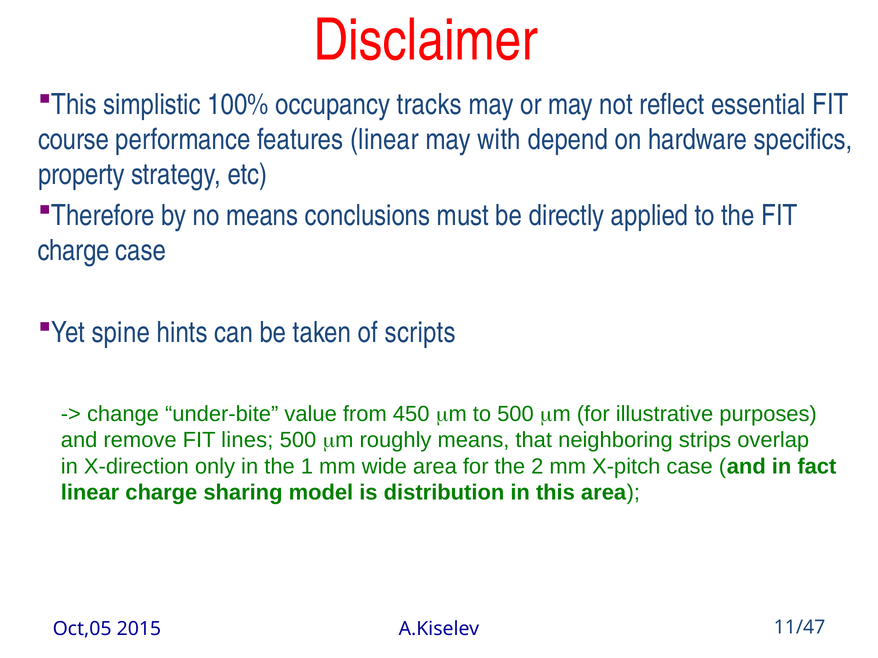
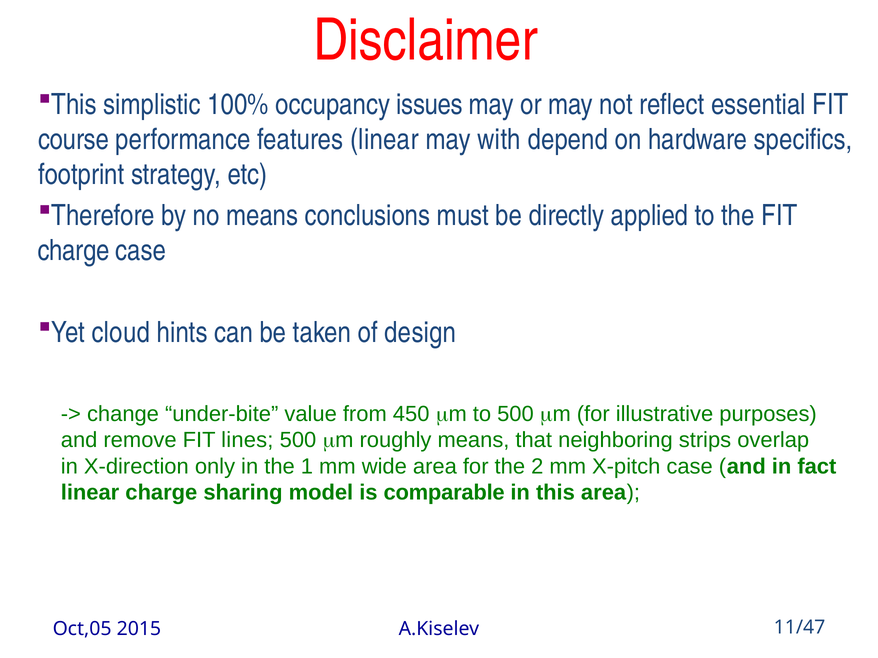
tracks: tracks -> issues (430, 104)
property: property -> footprint (81, 175)
spine: spine -> cloud (121, 333)
scripts: scripts -> design (420, 333)
distribution: distribution -> comparable (444, 493)
